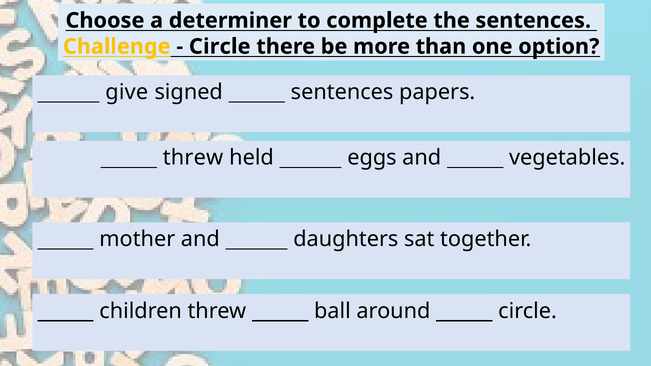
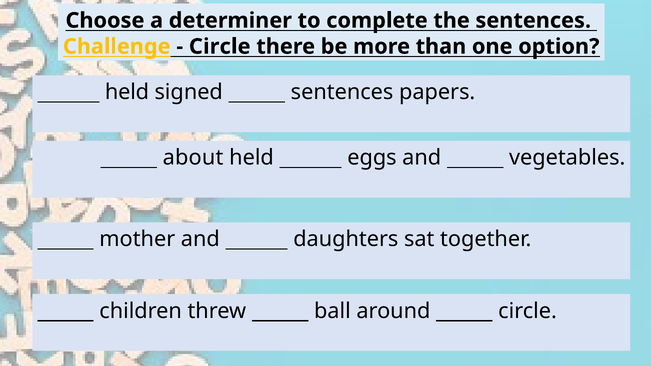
give: give -> held (127, 92)
threw: threw -> about (193, 158)
